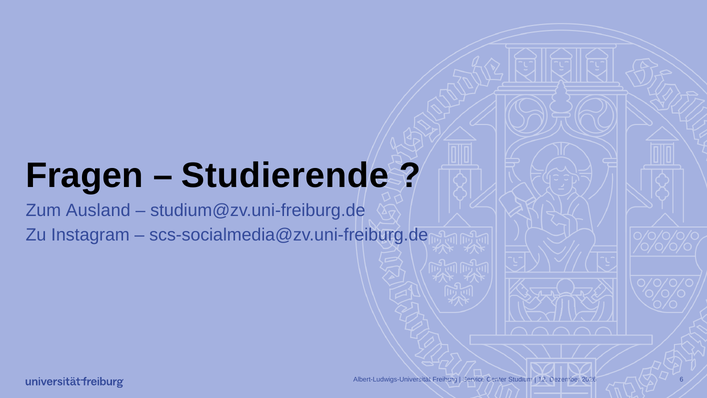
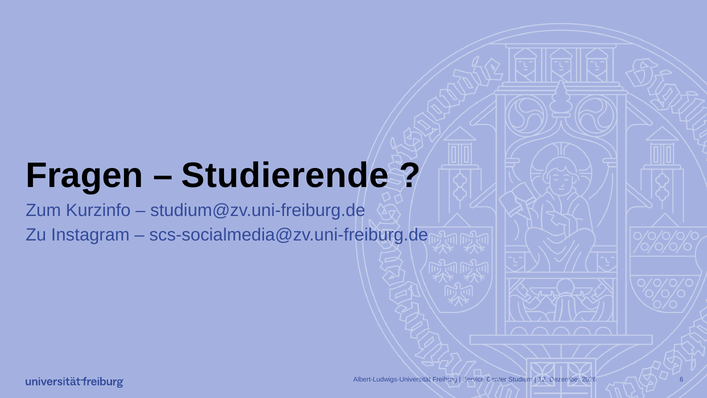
Ausland: Ausland -> Kurzinfo (98, 210)
